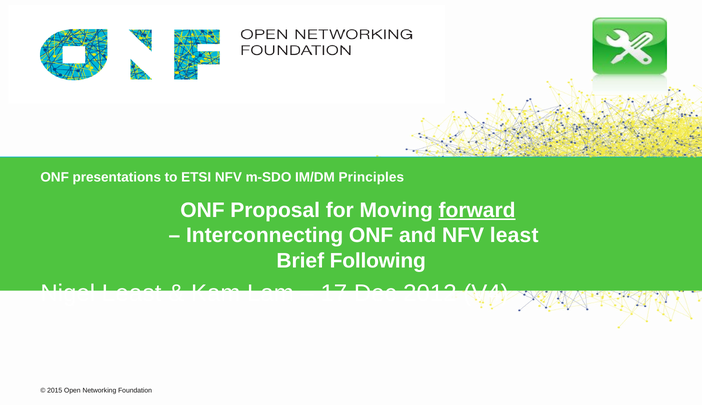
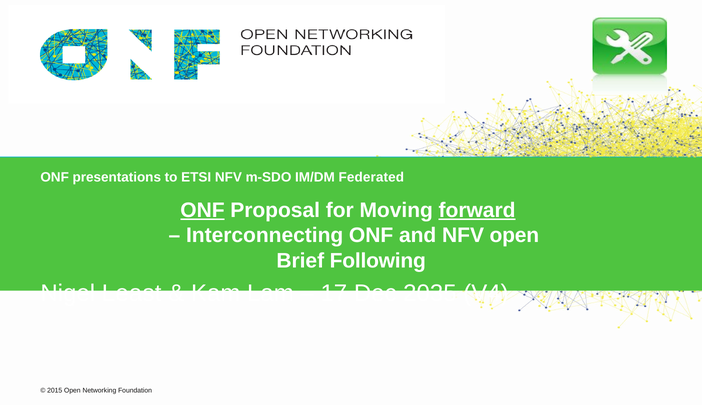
Principles: Principles -> Federated (371, 177)
ONF underline: none -> present (202, 210)
NFV least: least -> open (514, 235)
2012: 2012 -> 2035 (430, 293)
